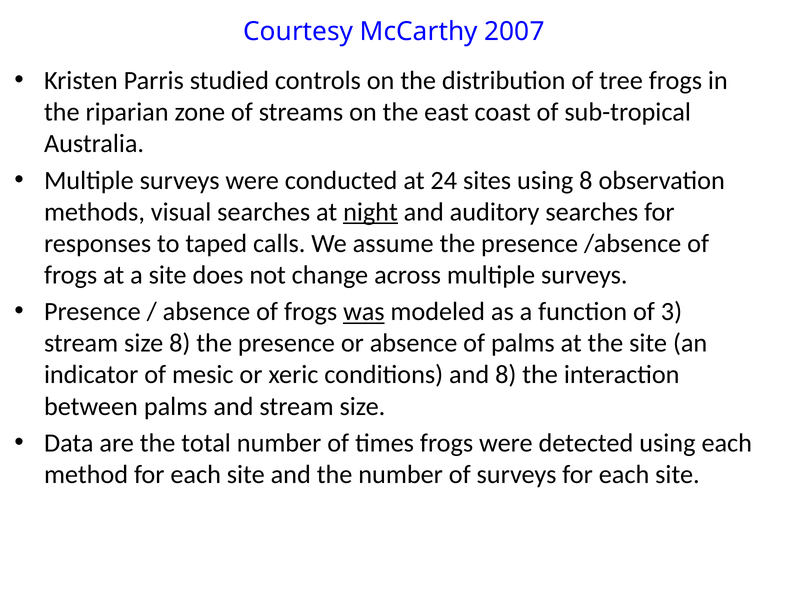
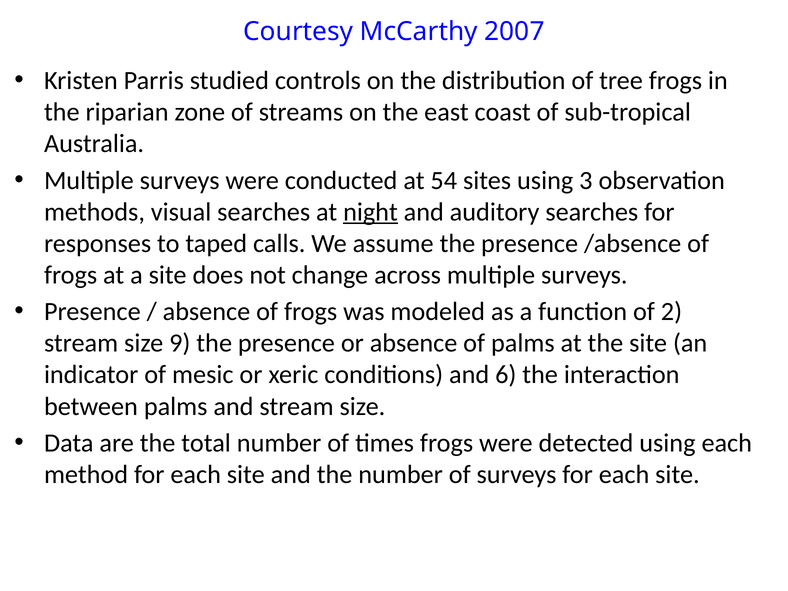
24: 24 -> 54 (444, 180)
using 8: 8 -> 3 (586, 180)
was underline: present -> none (364, 312)
3: 3 -> 2 (671, 312)
size 8: 8 -> 9 (180, 343)
and 8: 8 -> 6 (506, 375)
